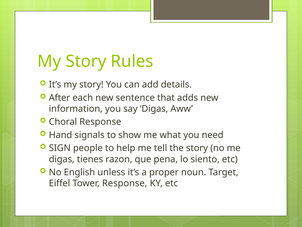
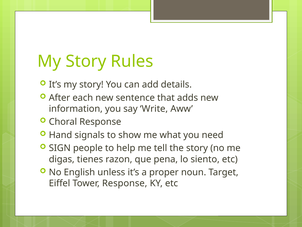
say Digas: Digas -> Write (154, 109)
